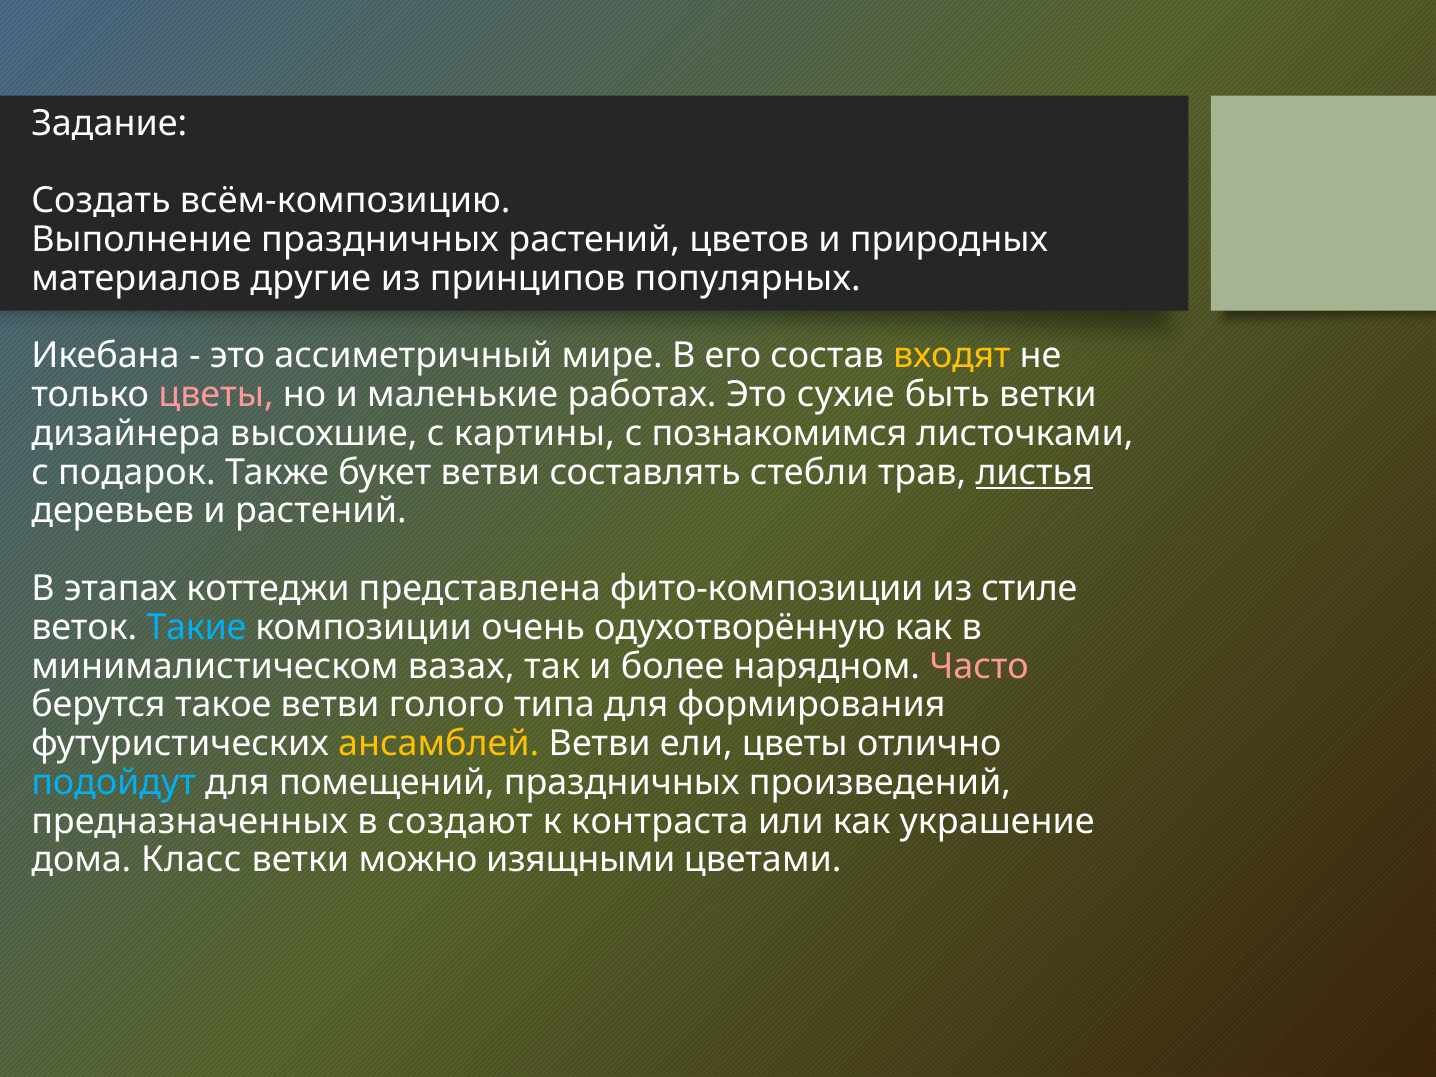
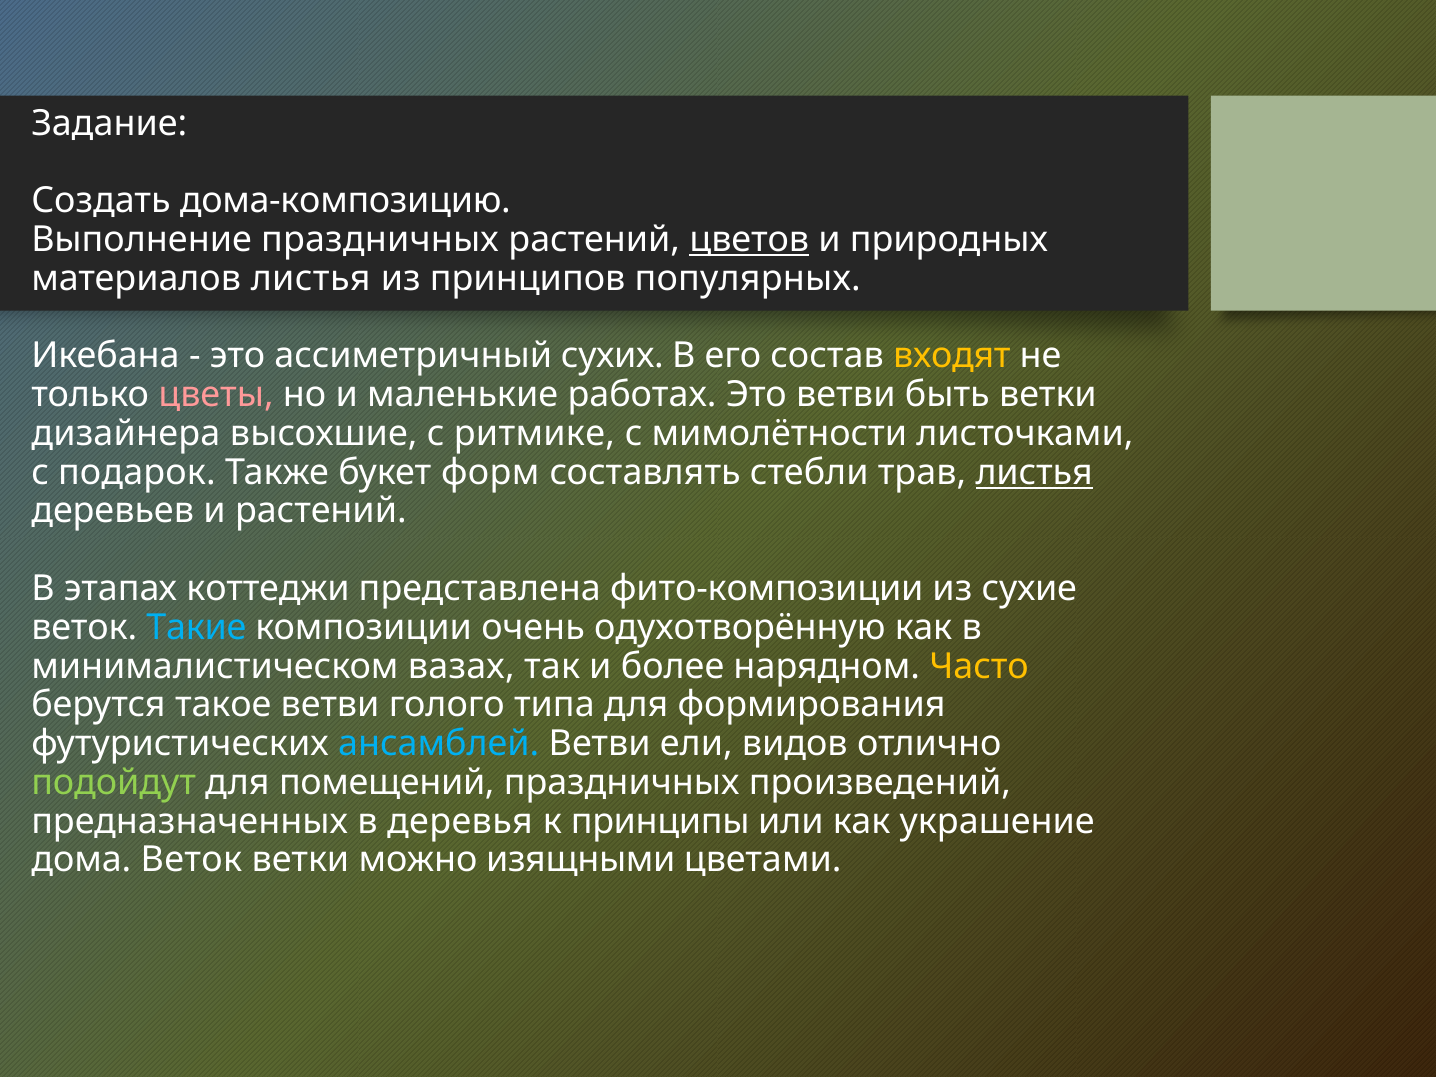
всём-композицию: всём-композицию -> дома-композицию (345, 201)
цветов underline: none -> present (749, 240)
материалов другие: другие -> листья (311, 278)
мире: мире -> сухих (612, 356)
Это сухие: сухие -> ветви (846, 395)
картины: картины -> ритмике (534, 433)
познакомимся: познакомимся -> мимолётности (779, 433)
букет ветви: ветви -> форм (490, 472)
стиле: стиле -> сухие (1029, 589)
Часто colour: pink -> yellow (979, 666)
ансамблей colour: yellow -> light blue (439, 744)
ели цветы: цветы -> видов (795, 744)
подойдут colour: light blue -> light green (114, 783)
создают: создают -> деревья (460, 821)
контраста: контраста -> принципы (660, 821)
дома Класс: Класс -> Веток (191, 860)
